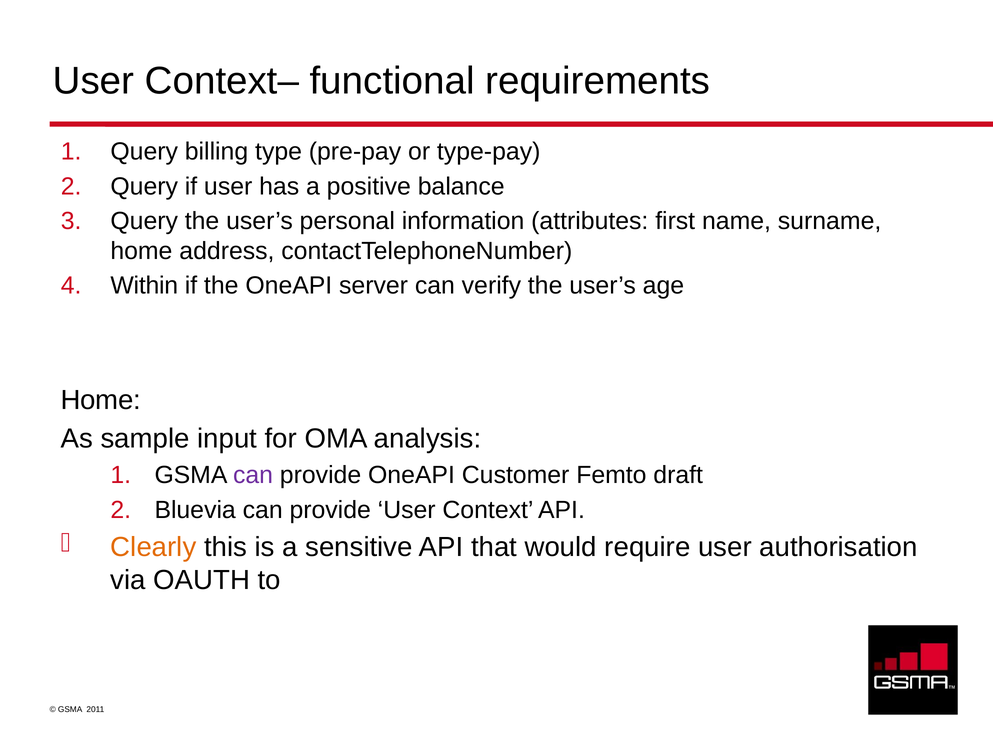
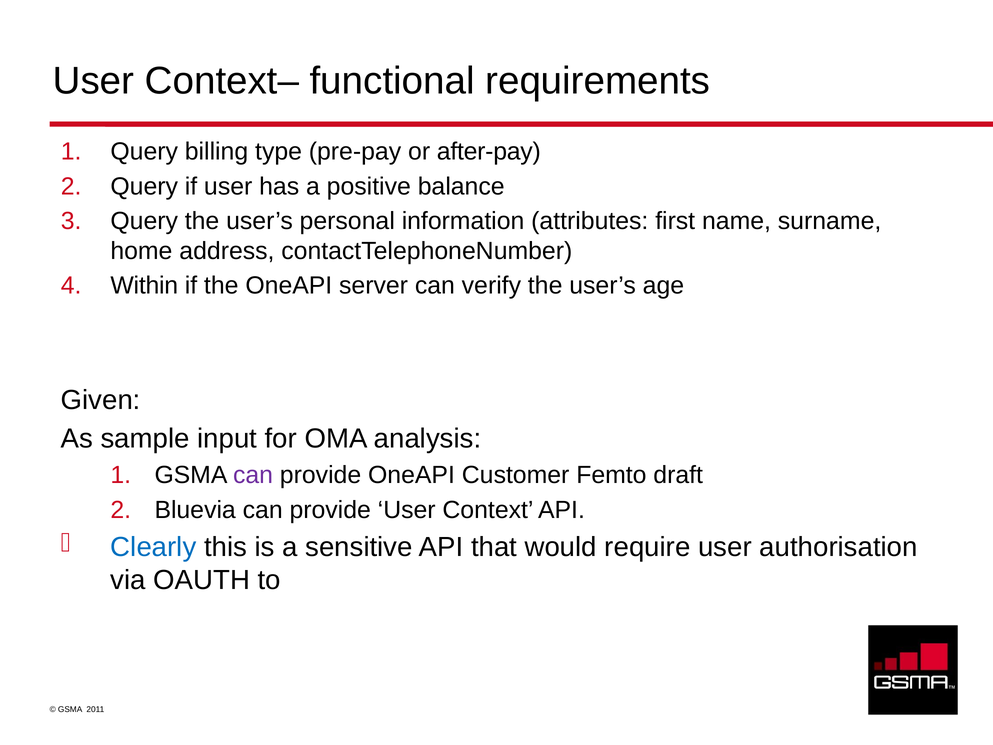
type-pay: type-pay -> after-pay (489, 152)
Home: Home -> Given (101, 400)
Clearly colour: orange -> blue (153, 547)
